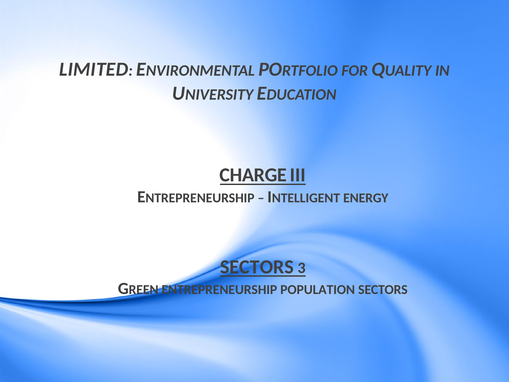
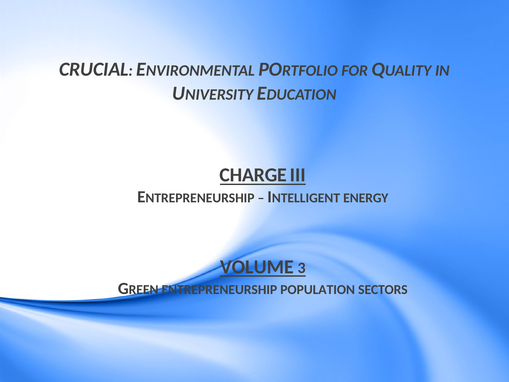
LIMITED: LIMITED -> CRUCIAL (94, 69)
SECTORS: SECTORS -> VOLUME (257, 267)
